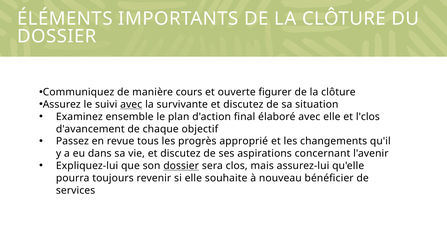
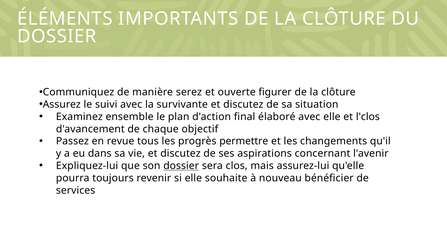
cours: cours -> serez (189, 92)
avec underline: present -> none (131, 105)
approprié: approprié -> permettre (244, 142)
